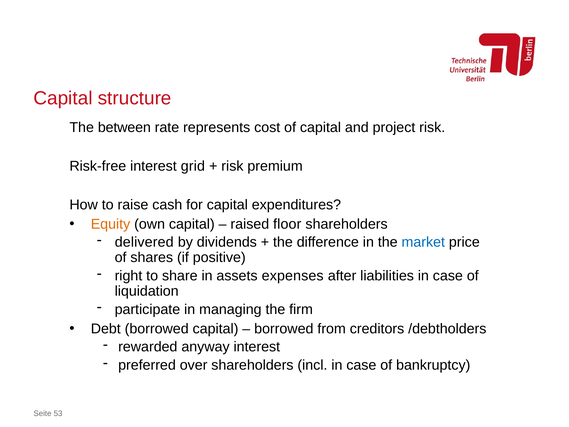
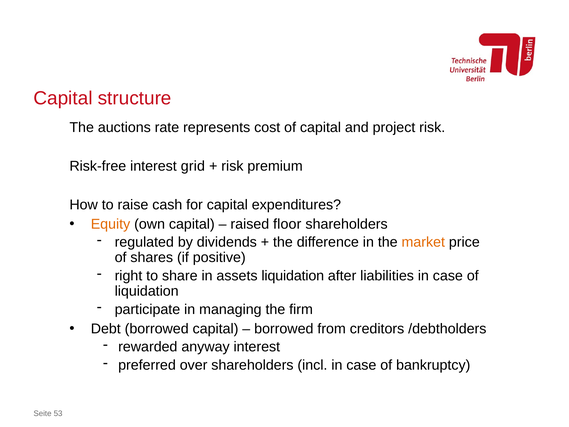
between: between -> auctions (124, 127)
delivered: delivered -> regulated (144, 242)
market colour: blue -> orange (423, 242)
assets expenses: expenses -> liquidation (293, 276)
